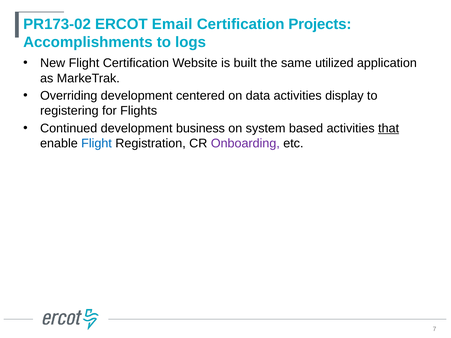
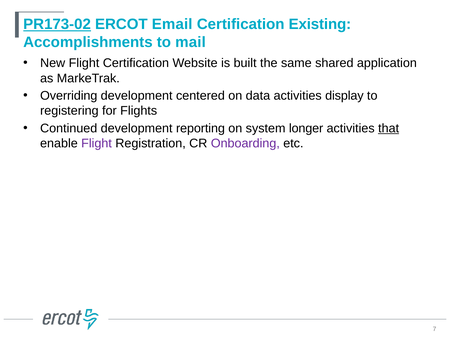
PR173-02 underline: none -> present (57, 24)
Projects: Projects -> Existing (320, 24)
logs: logs -> mail (191, 42)
utilized: utilized -> shared (334, 63)
business: business -> reporting (200, 128)
based: based -> longer (306, 128)
Flight colour: blue -> purple (97, 143)
